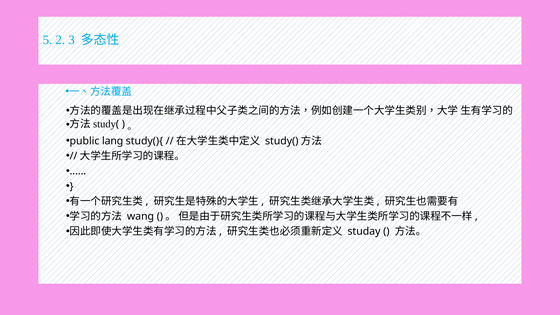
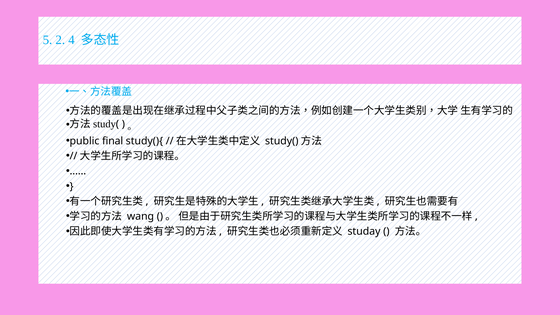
3: 3 -> 4 (72, 40)
lang: lang -> final (113, 141)
